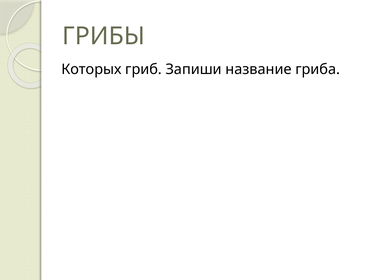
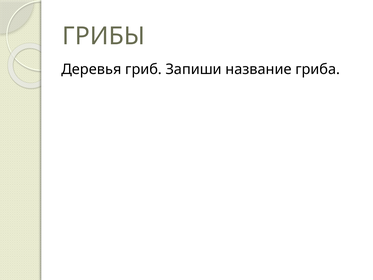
Которых: Которых -> Деревья (91, 69)
